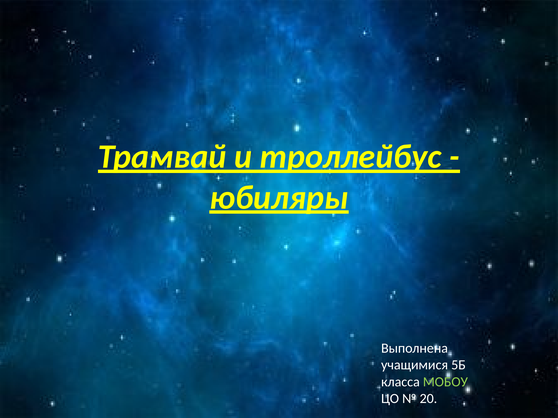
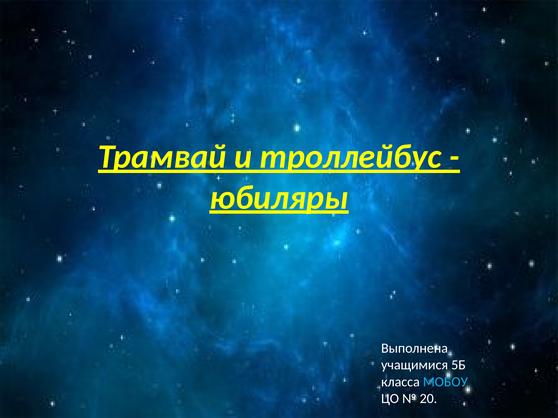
МОБОУ colour: light green -> light blue (445, 382)
